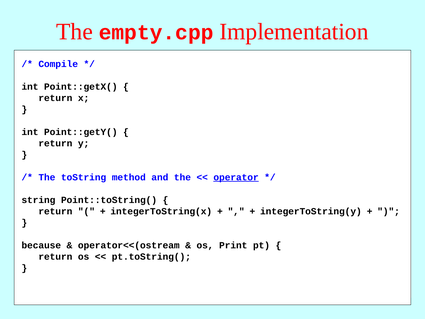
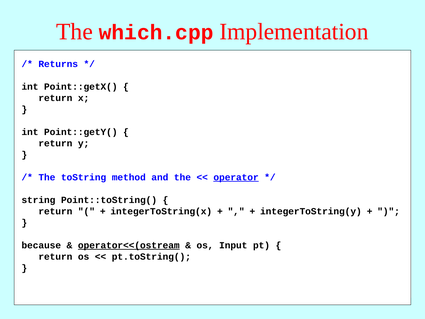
empty.cpp: empty.cpp -> which.cpp (156, 33)
Compile: Compile -> Returns (58, 64)
operator<<(ostream underline: none -> present (129, 245)
Print: Print -> Input (233, 245)
